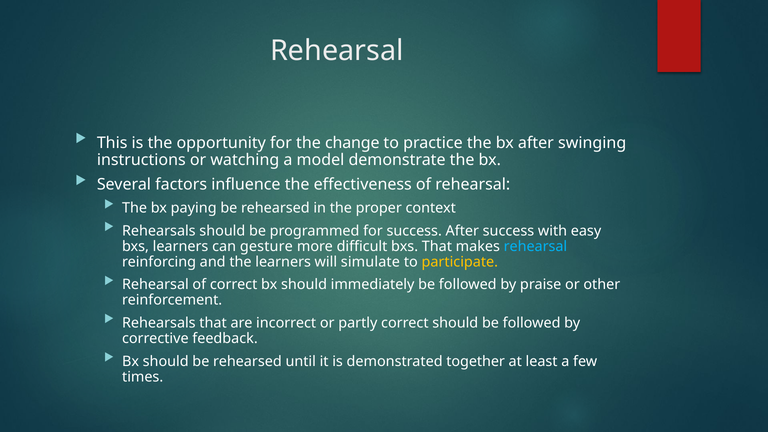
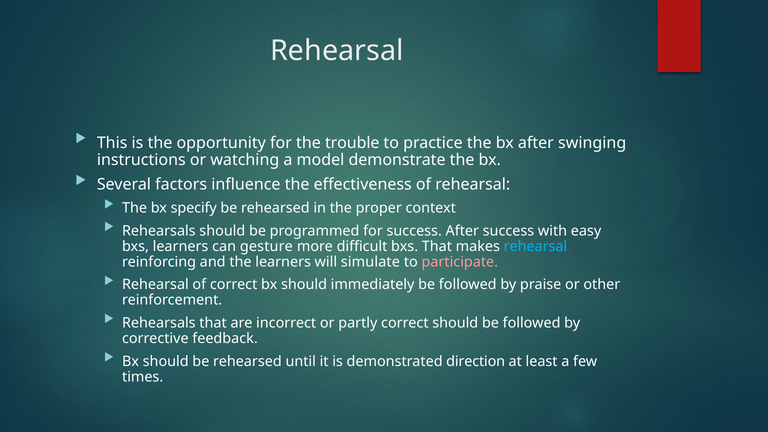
change: change -> trouble (352, 143)
paying: paying -> specify (194, 208)
participate colour: yellow -> pink (460, 262)
together: together -> direction (476, 361)
